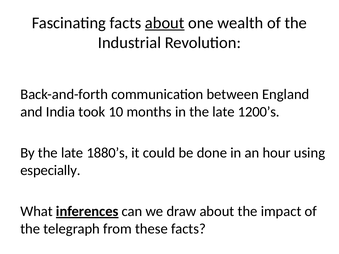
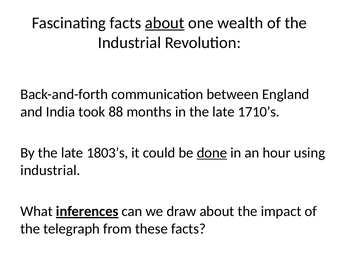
10: 10 -> 88 (116, 112)
1200’s: 1200’s -> 1710’s (259, 112)
1880’s: 1880’s -> 1803’s (107, 153)
done underline: none -> present (212, 153)
especially: especially -> industrial (50, 171)
